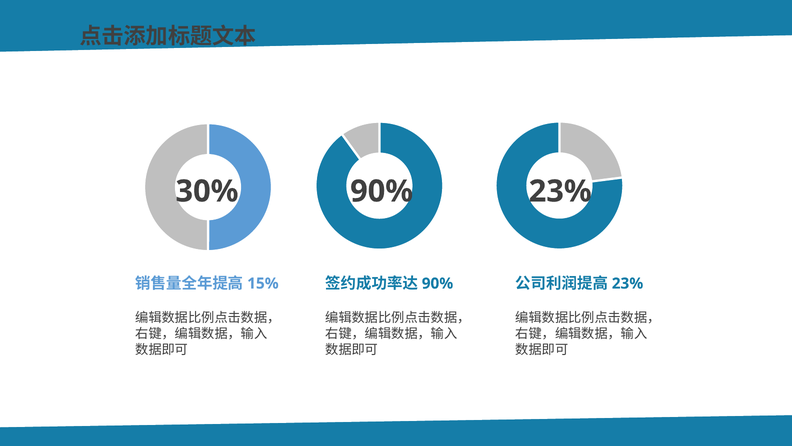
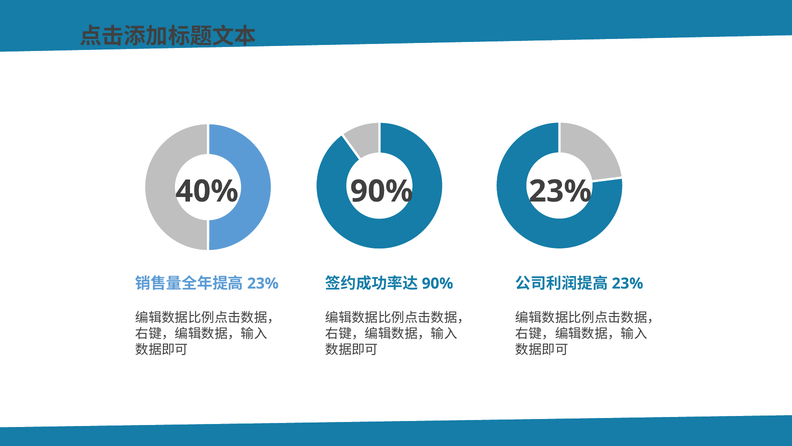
30%: 30% -> 40% (207, 191)
15%: 15% -> 23% (263, 283)
